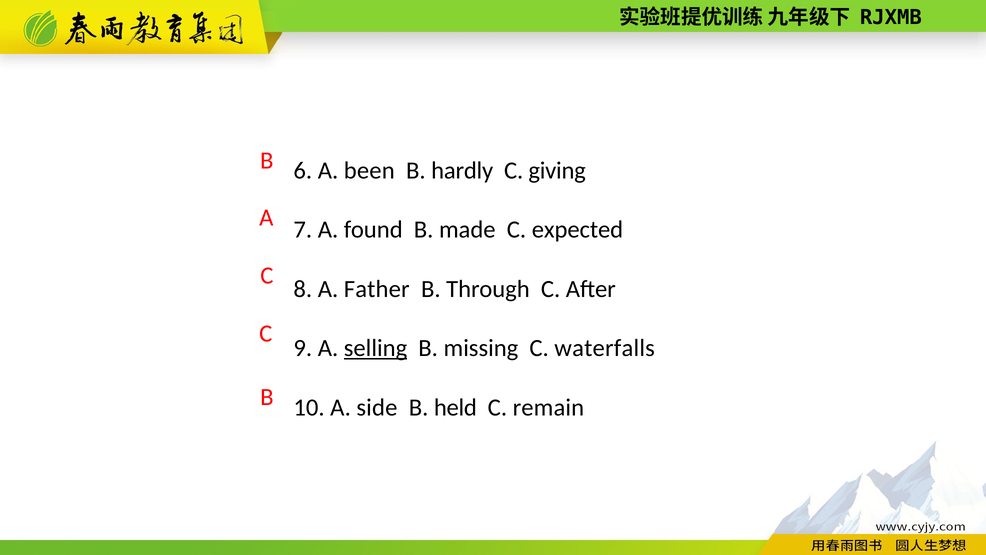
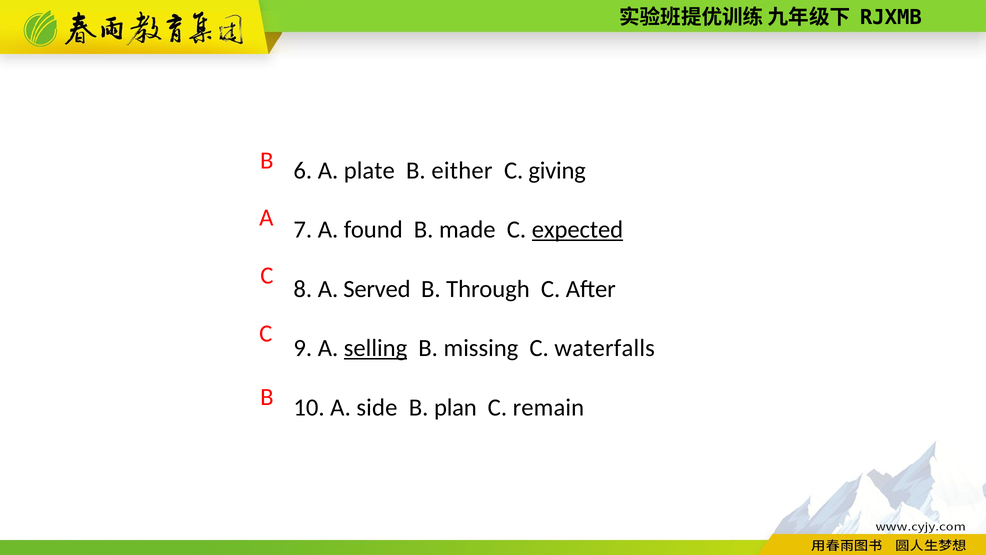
been: been -> plate (369, 170)
hardly: hardly -> either (462, 170)
expected underline: none -> present (577, 230)
Father: Father -> Served (377, 289)
held: held -> plan (455, 407)
